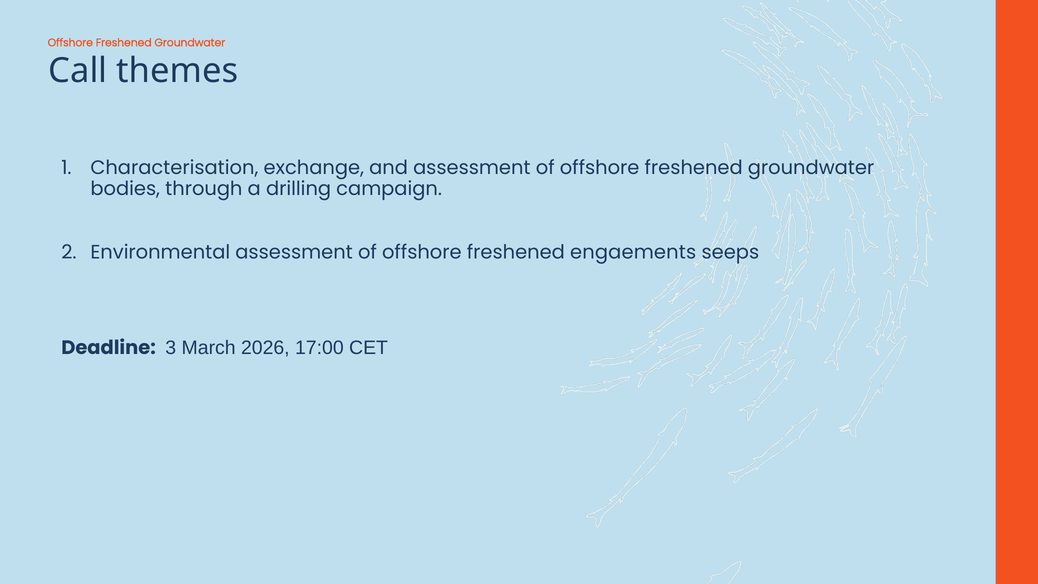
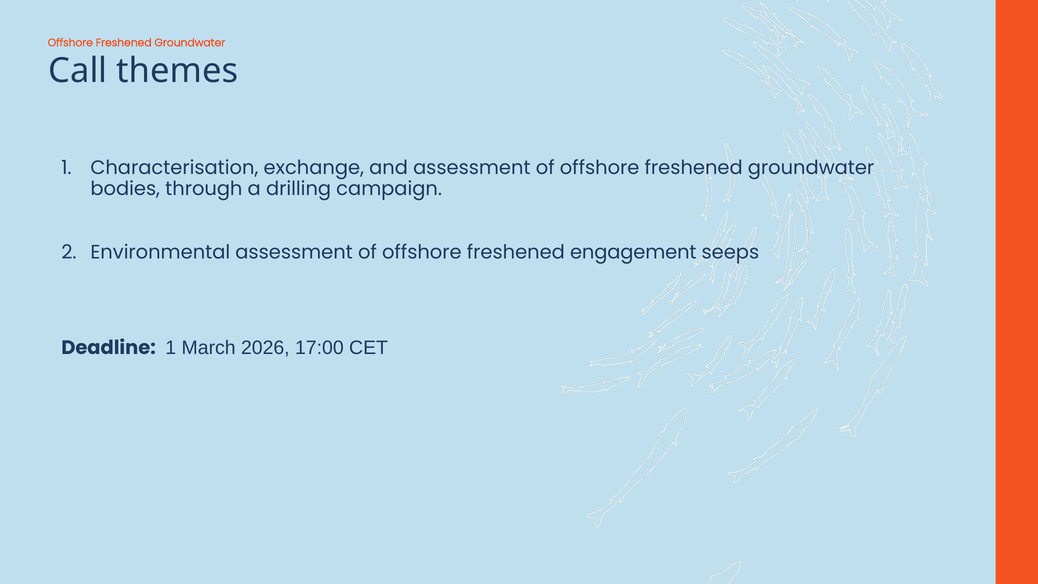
engaements: engaements -> engagement (633, 252)
Deadline 3: 3 -> 1 (171, 348)
